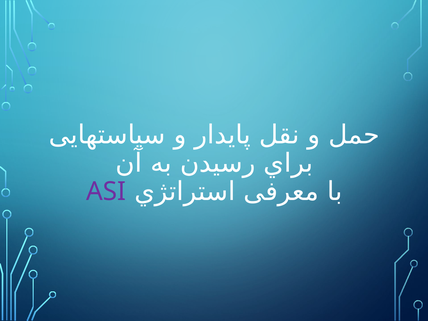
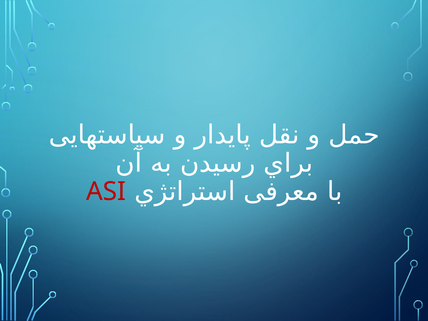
ASI colour: purple -> red (106, 192)
